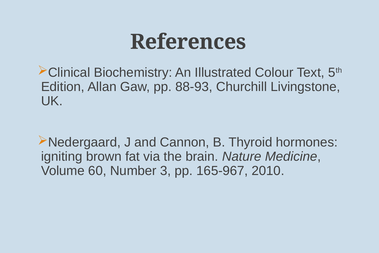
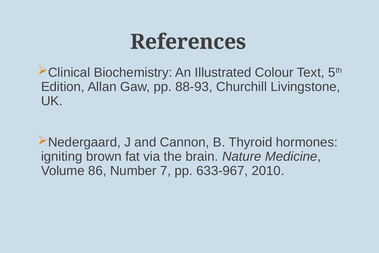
60: 60 -> 86 (97, 170)
3: 3 -> 7 (166, 170)
165-967: 165-967 -> 633-967 (222, 170)
